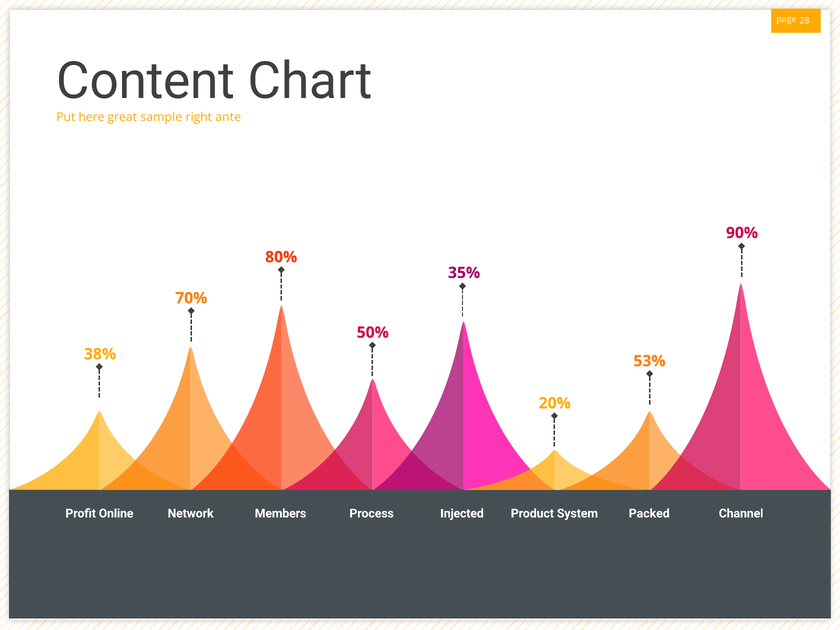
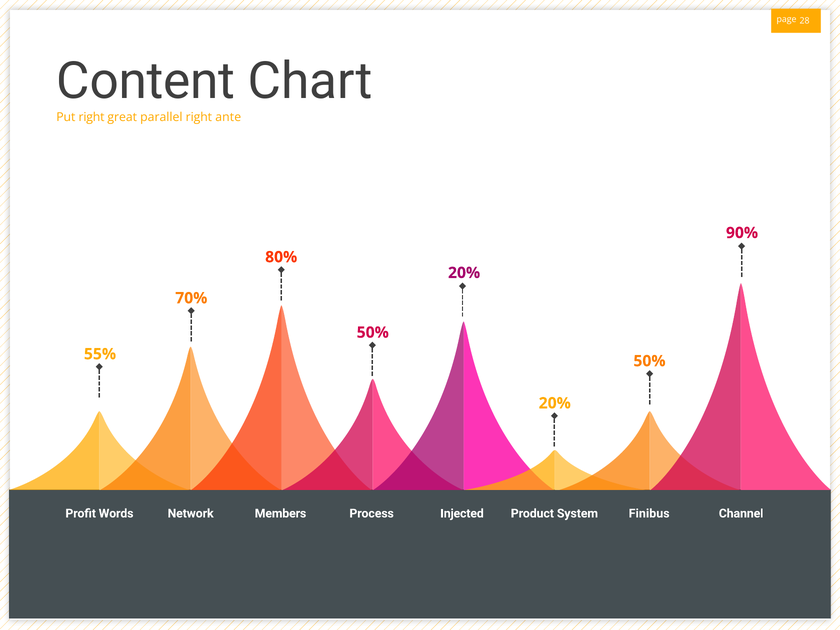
Put here: here -> right (92, 117)
sample: sample -> parallel (161, 117)
35%: 35% -> 20% (464, 273)
38%: 38% -> 55% (100, 354)
53%: 53% -> 50% (649, 361)
Online: Online -> Words (116, 513)
Packed: Packed -> Finibus (649, 513)
